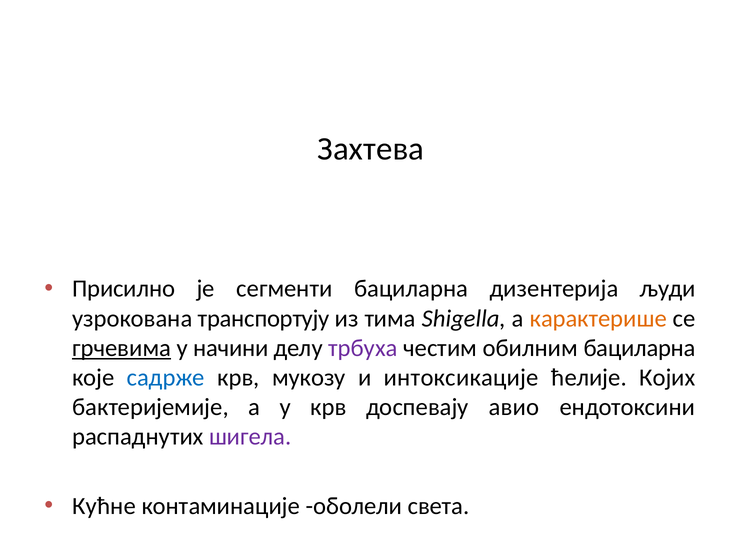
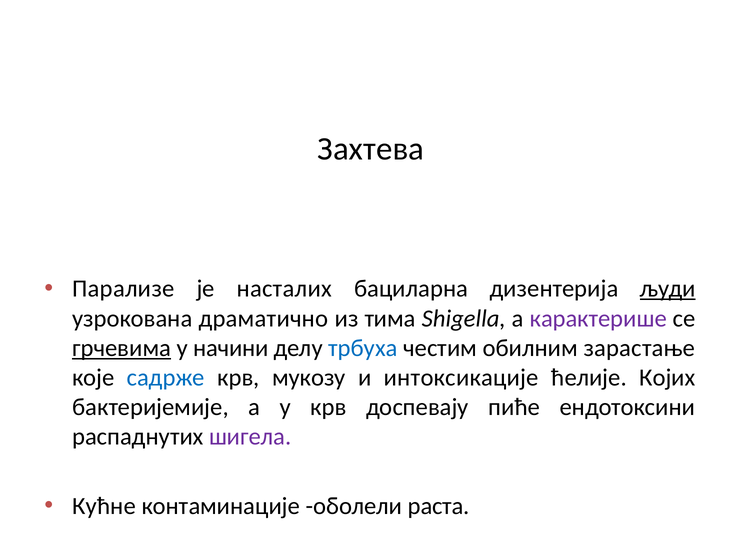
Присилно: Присилно -> Парализе (123, 289)
сегменти: сегменти -> насталих (284, 289)
људи underline: none -> present (668, 289)
транспортују: транспортују -> драматично (263, 318)
карактерише colour: orange -> purple (598, 318)
трбуха colour: purple -> blue (363, 348)
обилним бациларна: бациларна -> зарастање (639, 348)
авио: авио -> пиће (514, 407)
света: света -> раста (439, 506)
